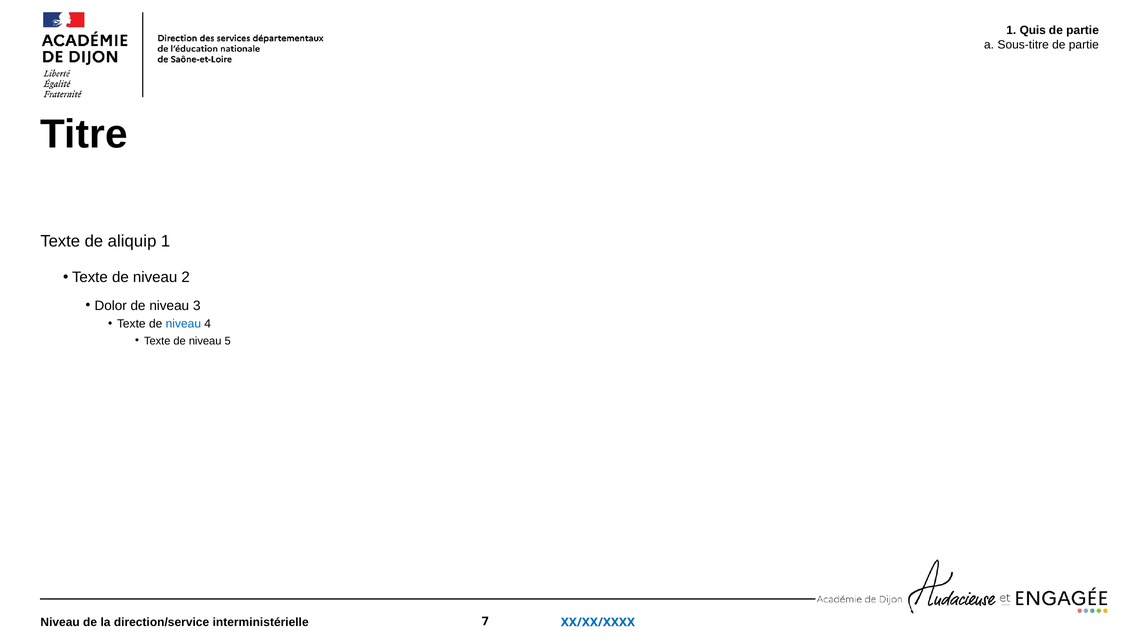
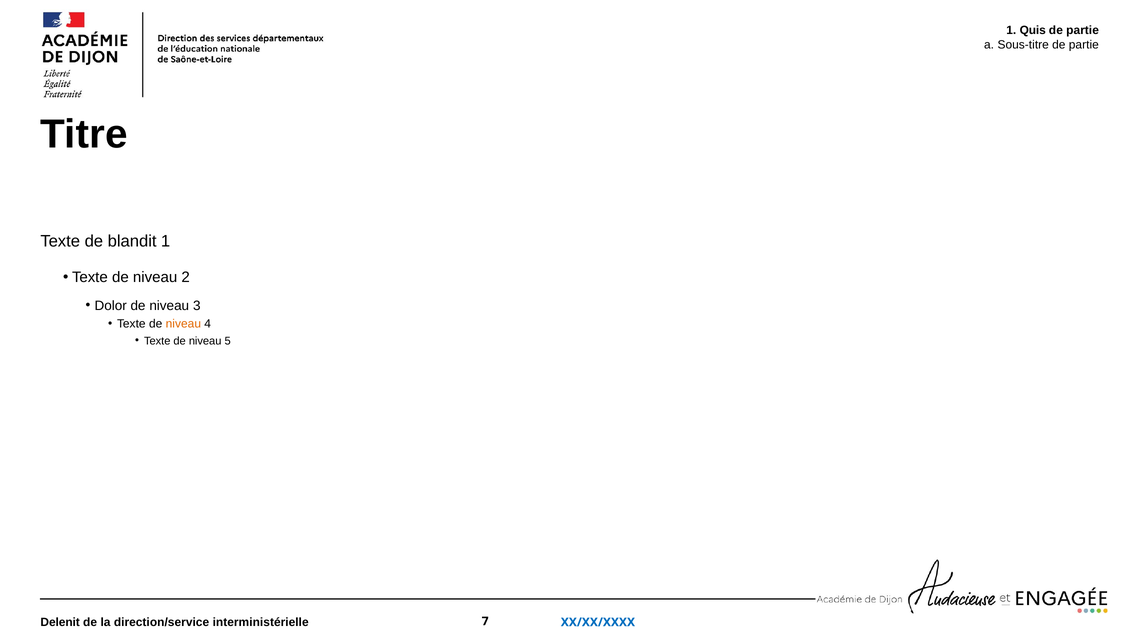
aliquip: aliquip -> blandit (132, 241)
niveau colour: blue -> orange (183, 324)
Niveau: Niveau -> Delenit (60, 622)
